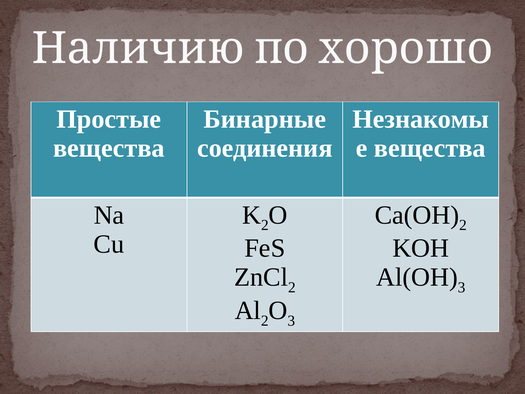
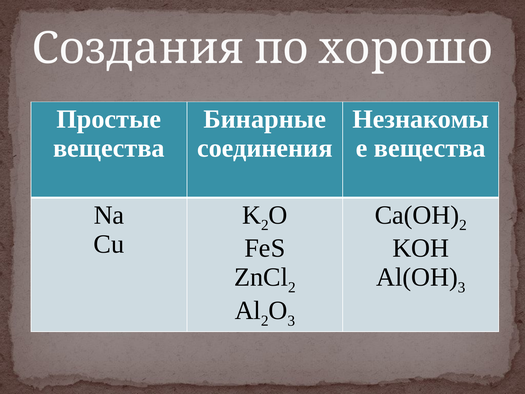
Наличию: Наличию -> Создания (138, 48)
